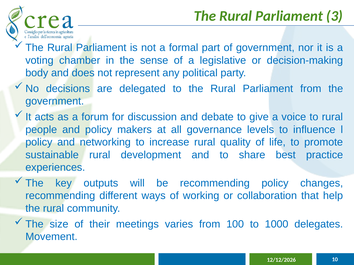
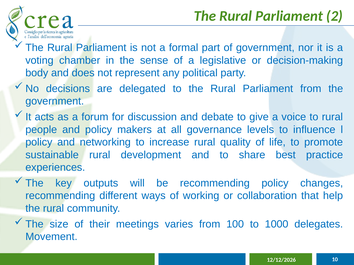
3: 3 -> 2 (334, 16)
